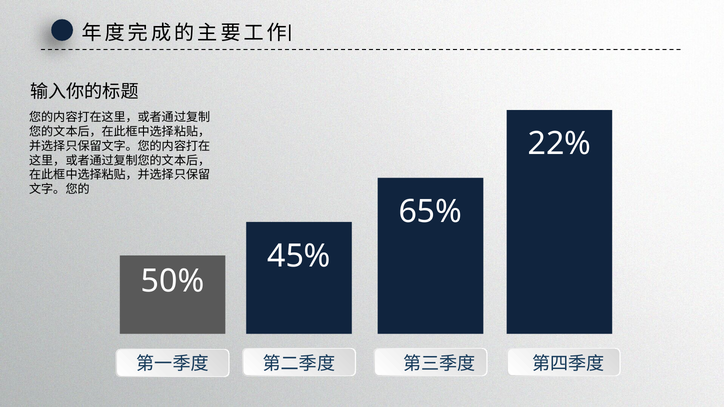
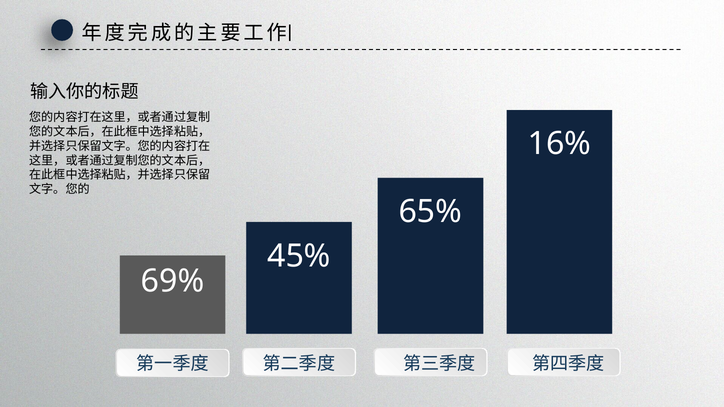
22%: 22% -> 16% (559, 144)
50%: 50% -> 69% (172, 281)
